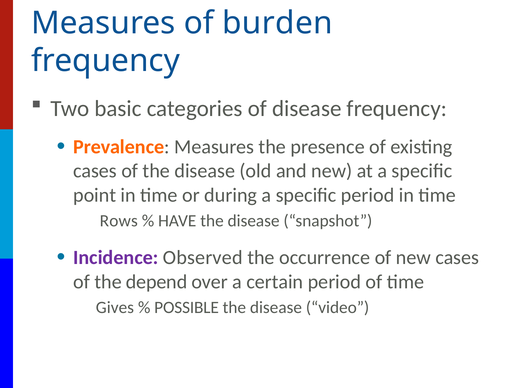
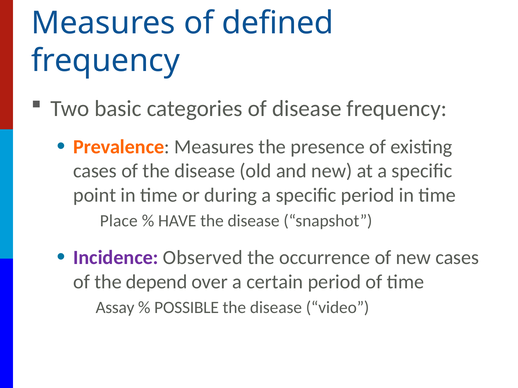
burden: burden -> defined (278, 23)
Rows: Rows -> Place (119, 221)
Gives: Gives -> Assay (115, 308)
